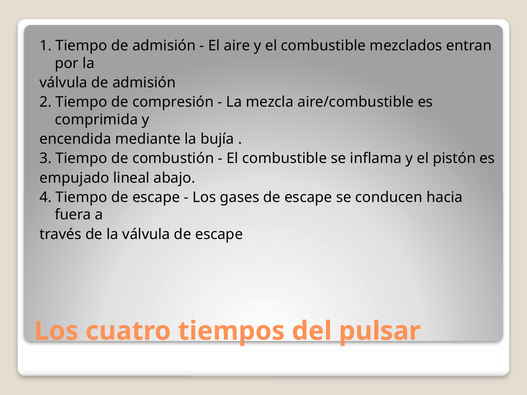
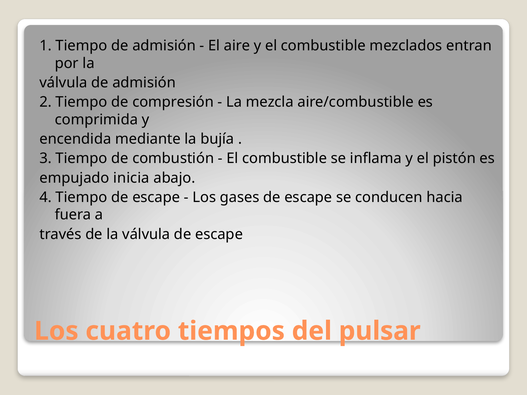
lineal: lineal -> inicia (131, 178)
